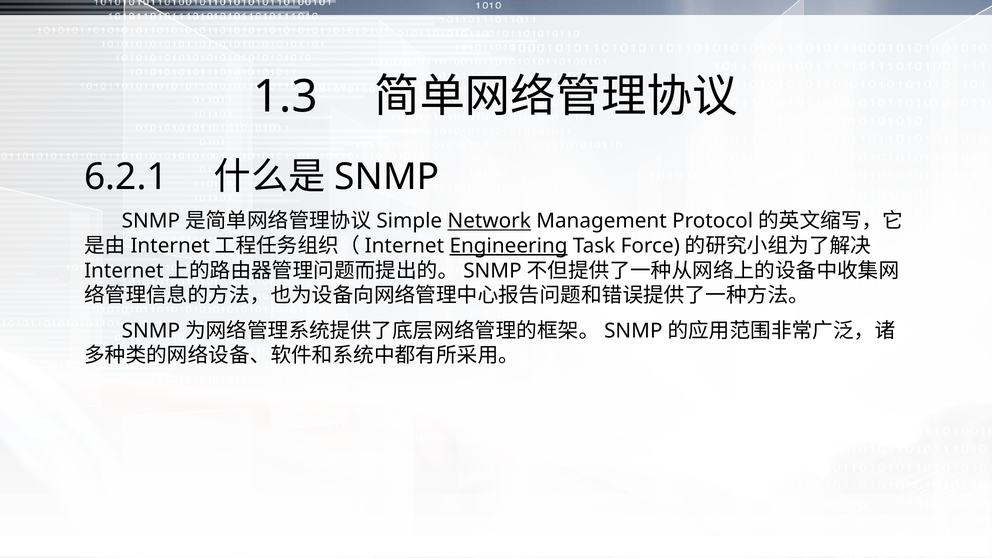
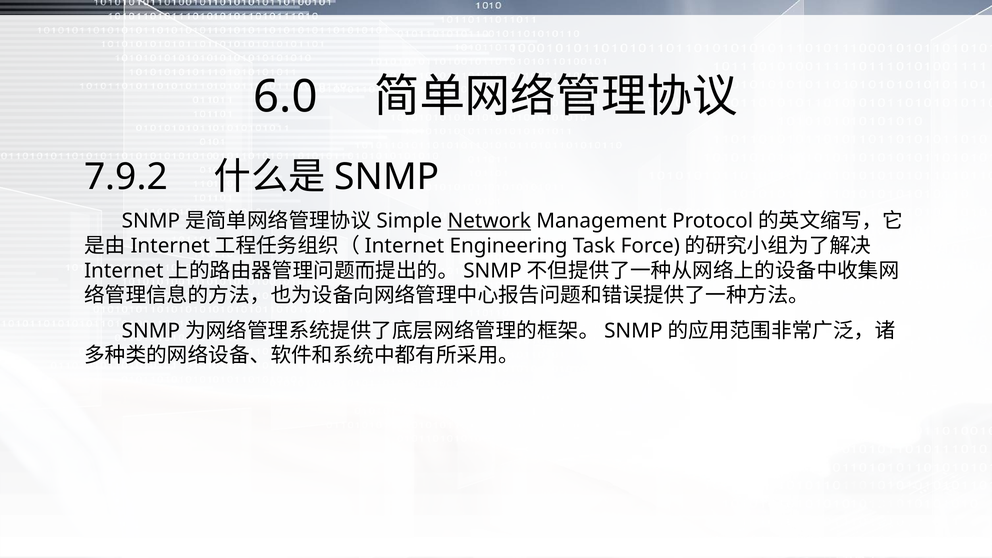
1.3: 1.3 -> 6.0 (286, 97)
6.2.1: 6.2.1 -> 7.9.2 (126, 177)
Engineering underline: present -> none (509, 246)
